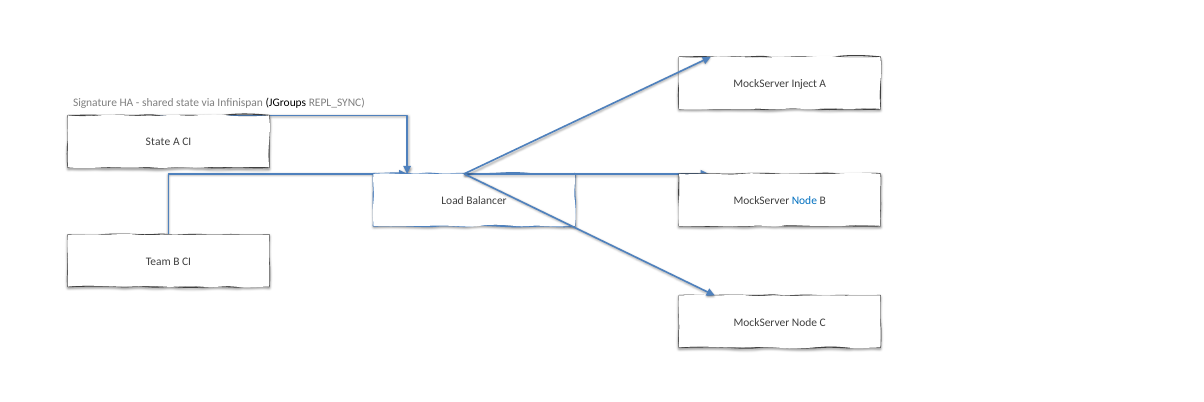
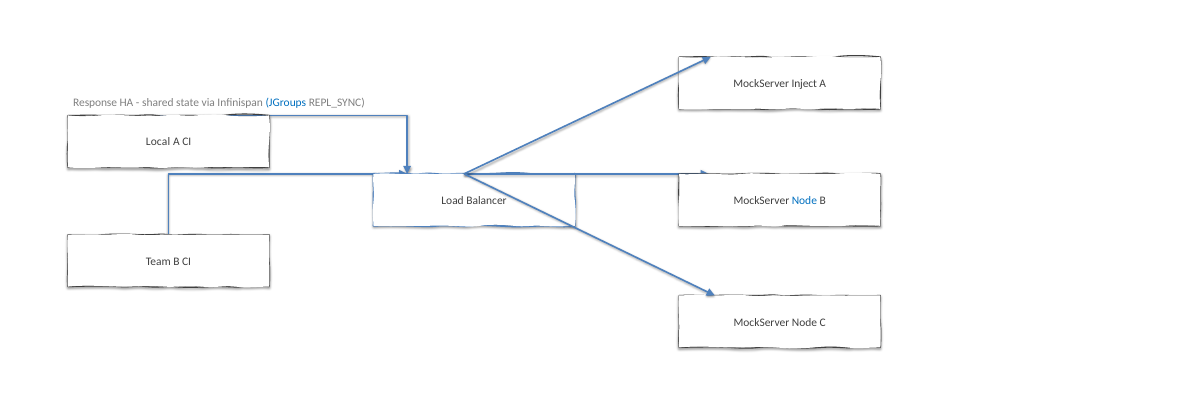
Signature: Signature -> Response (95, 102)
JGroups colour: black -> blue (286, 102)
State: State -> Local (158, 142)
